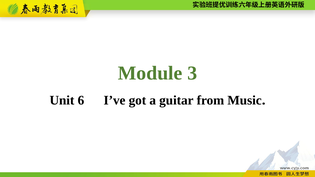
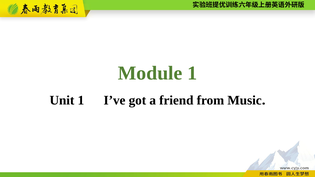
Module 3: 3 -> 1 (192, 73)
Unit 6: 6 -> 1 (81, 100)
guitar: guitar -> friend (176, 100)
